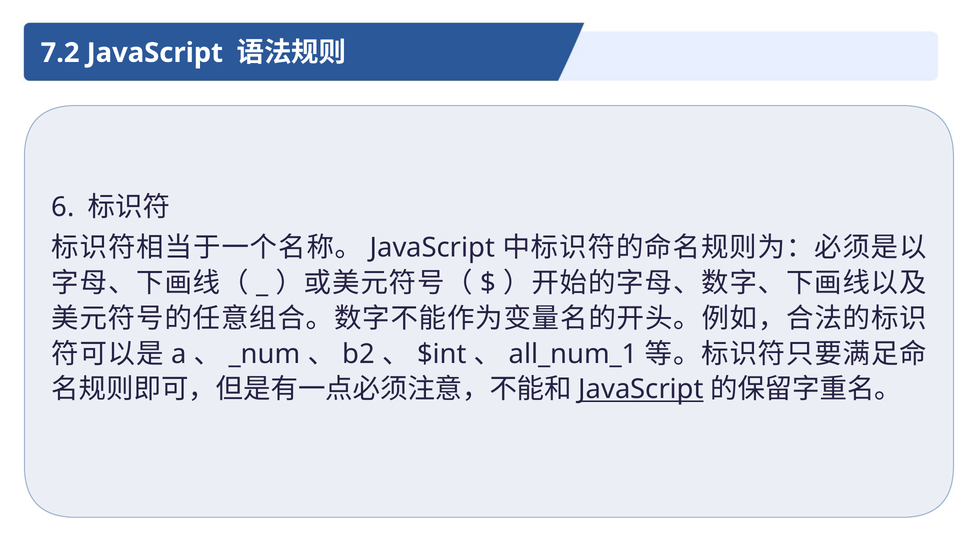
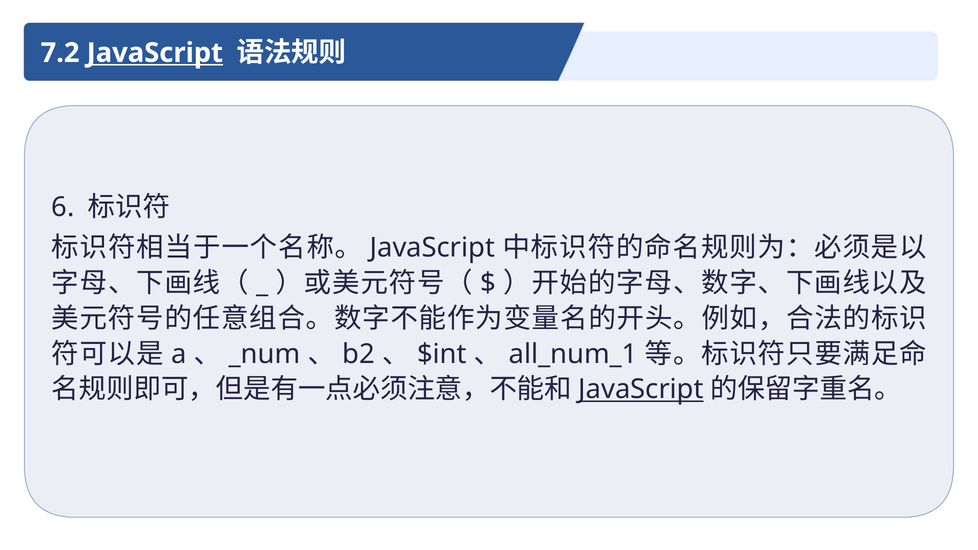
JavaScript underline: none -> present (155, 53)
